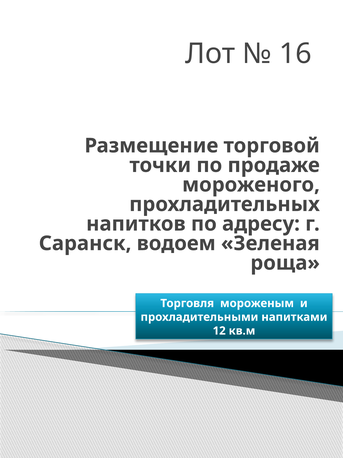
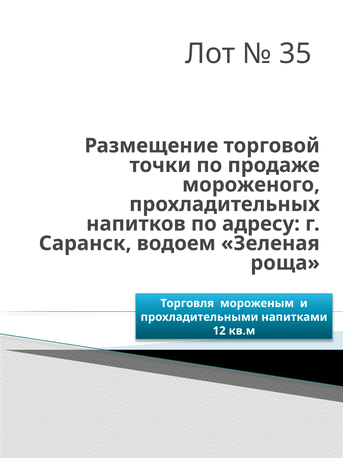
16: 16 -> 35 (295, 54)
